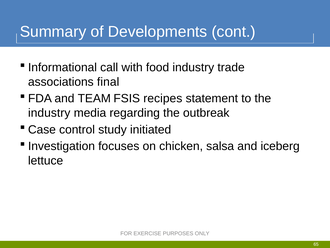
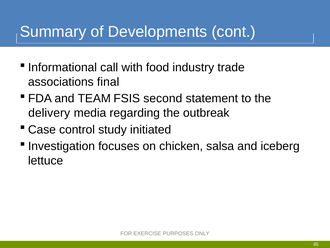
recipes: recipes -> second (163, 98)
industry: industry -> delivery (49, 113)
